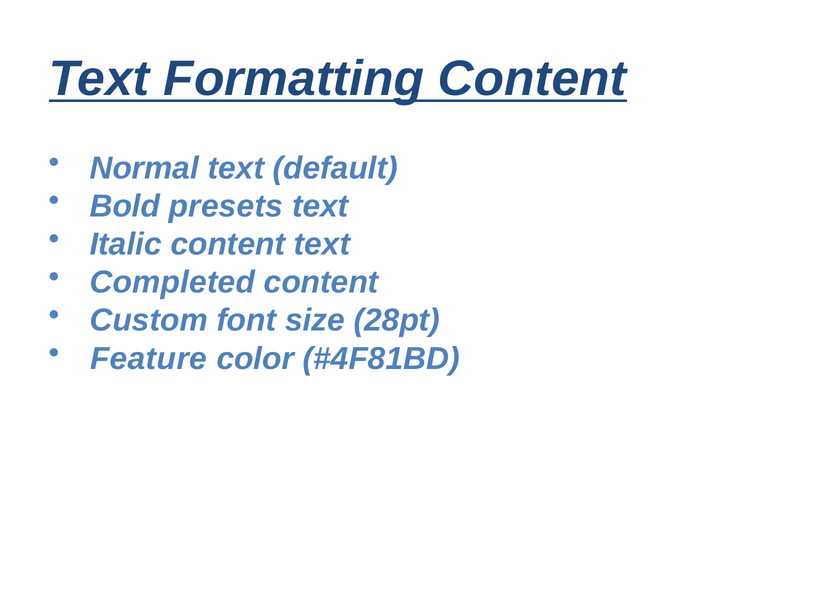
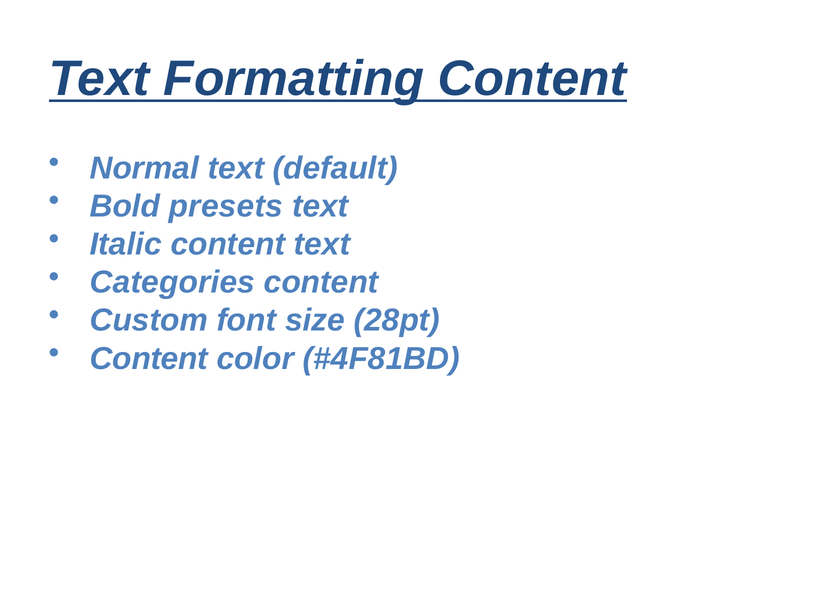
Completed: Completed -> Categories (172, 283)
Feature: Feature -> Content (149, 359)
